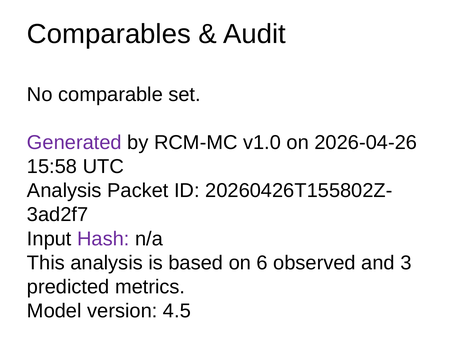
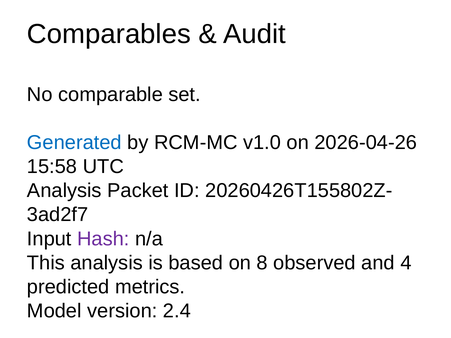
Generated colour: purple -> blue (74, 143)
6: 6 -> 8 (262, 263)
3: 3 -> 4 (406, 263)
4.5: 4.5 -> 2.4 (177, 311)
